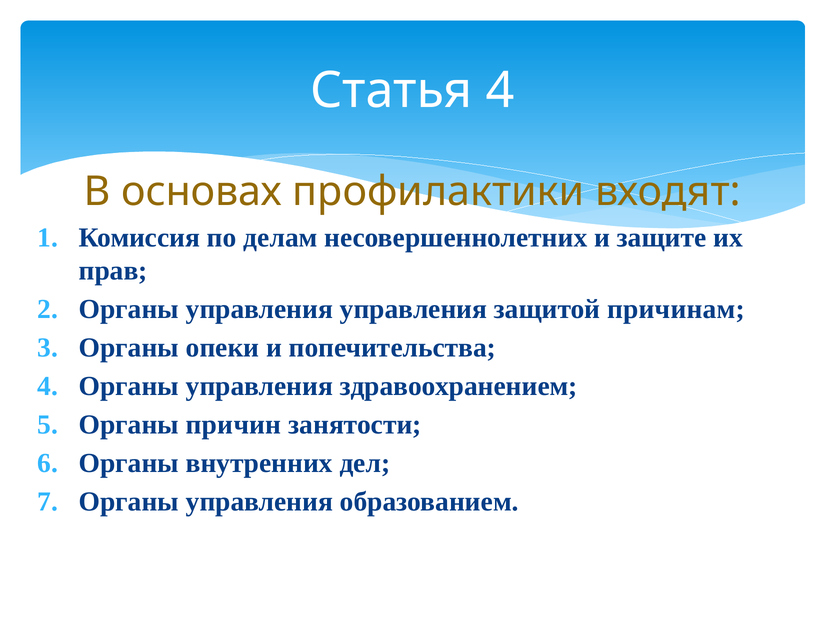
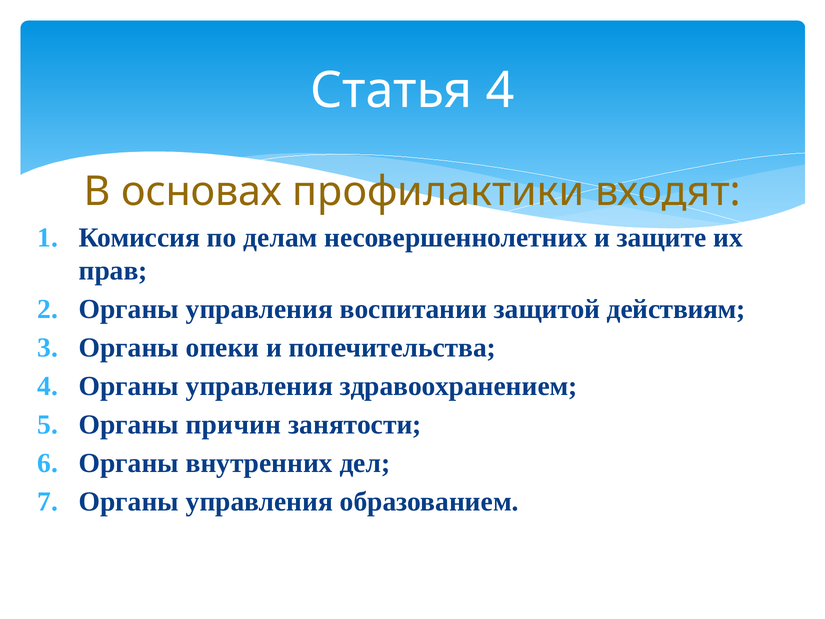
управления управления: управления -> воспитании (413, 309)
причинам: причинам -> действиям (676, 309)
